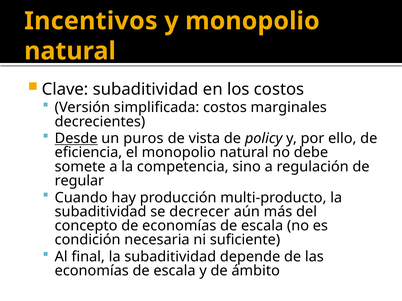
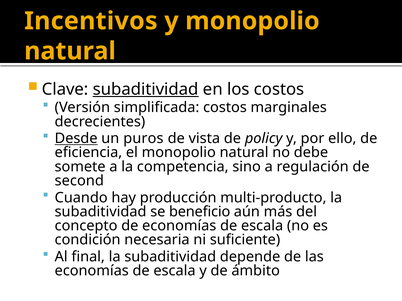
subaditividad underline: none -> present (146, 90)
regular: regular -> second (79, 181)
decrecer: decrecer -> beneficio (200, 212)
